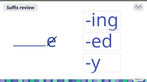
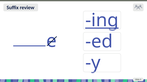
ing underline: none -> present (102, 20)
